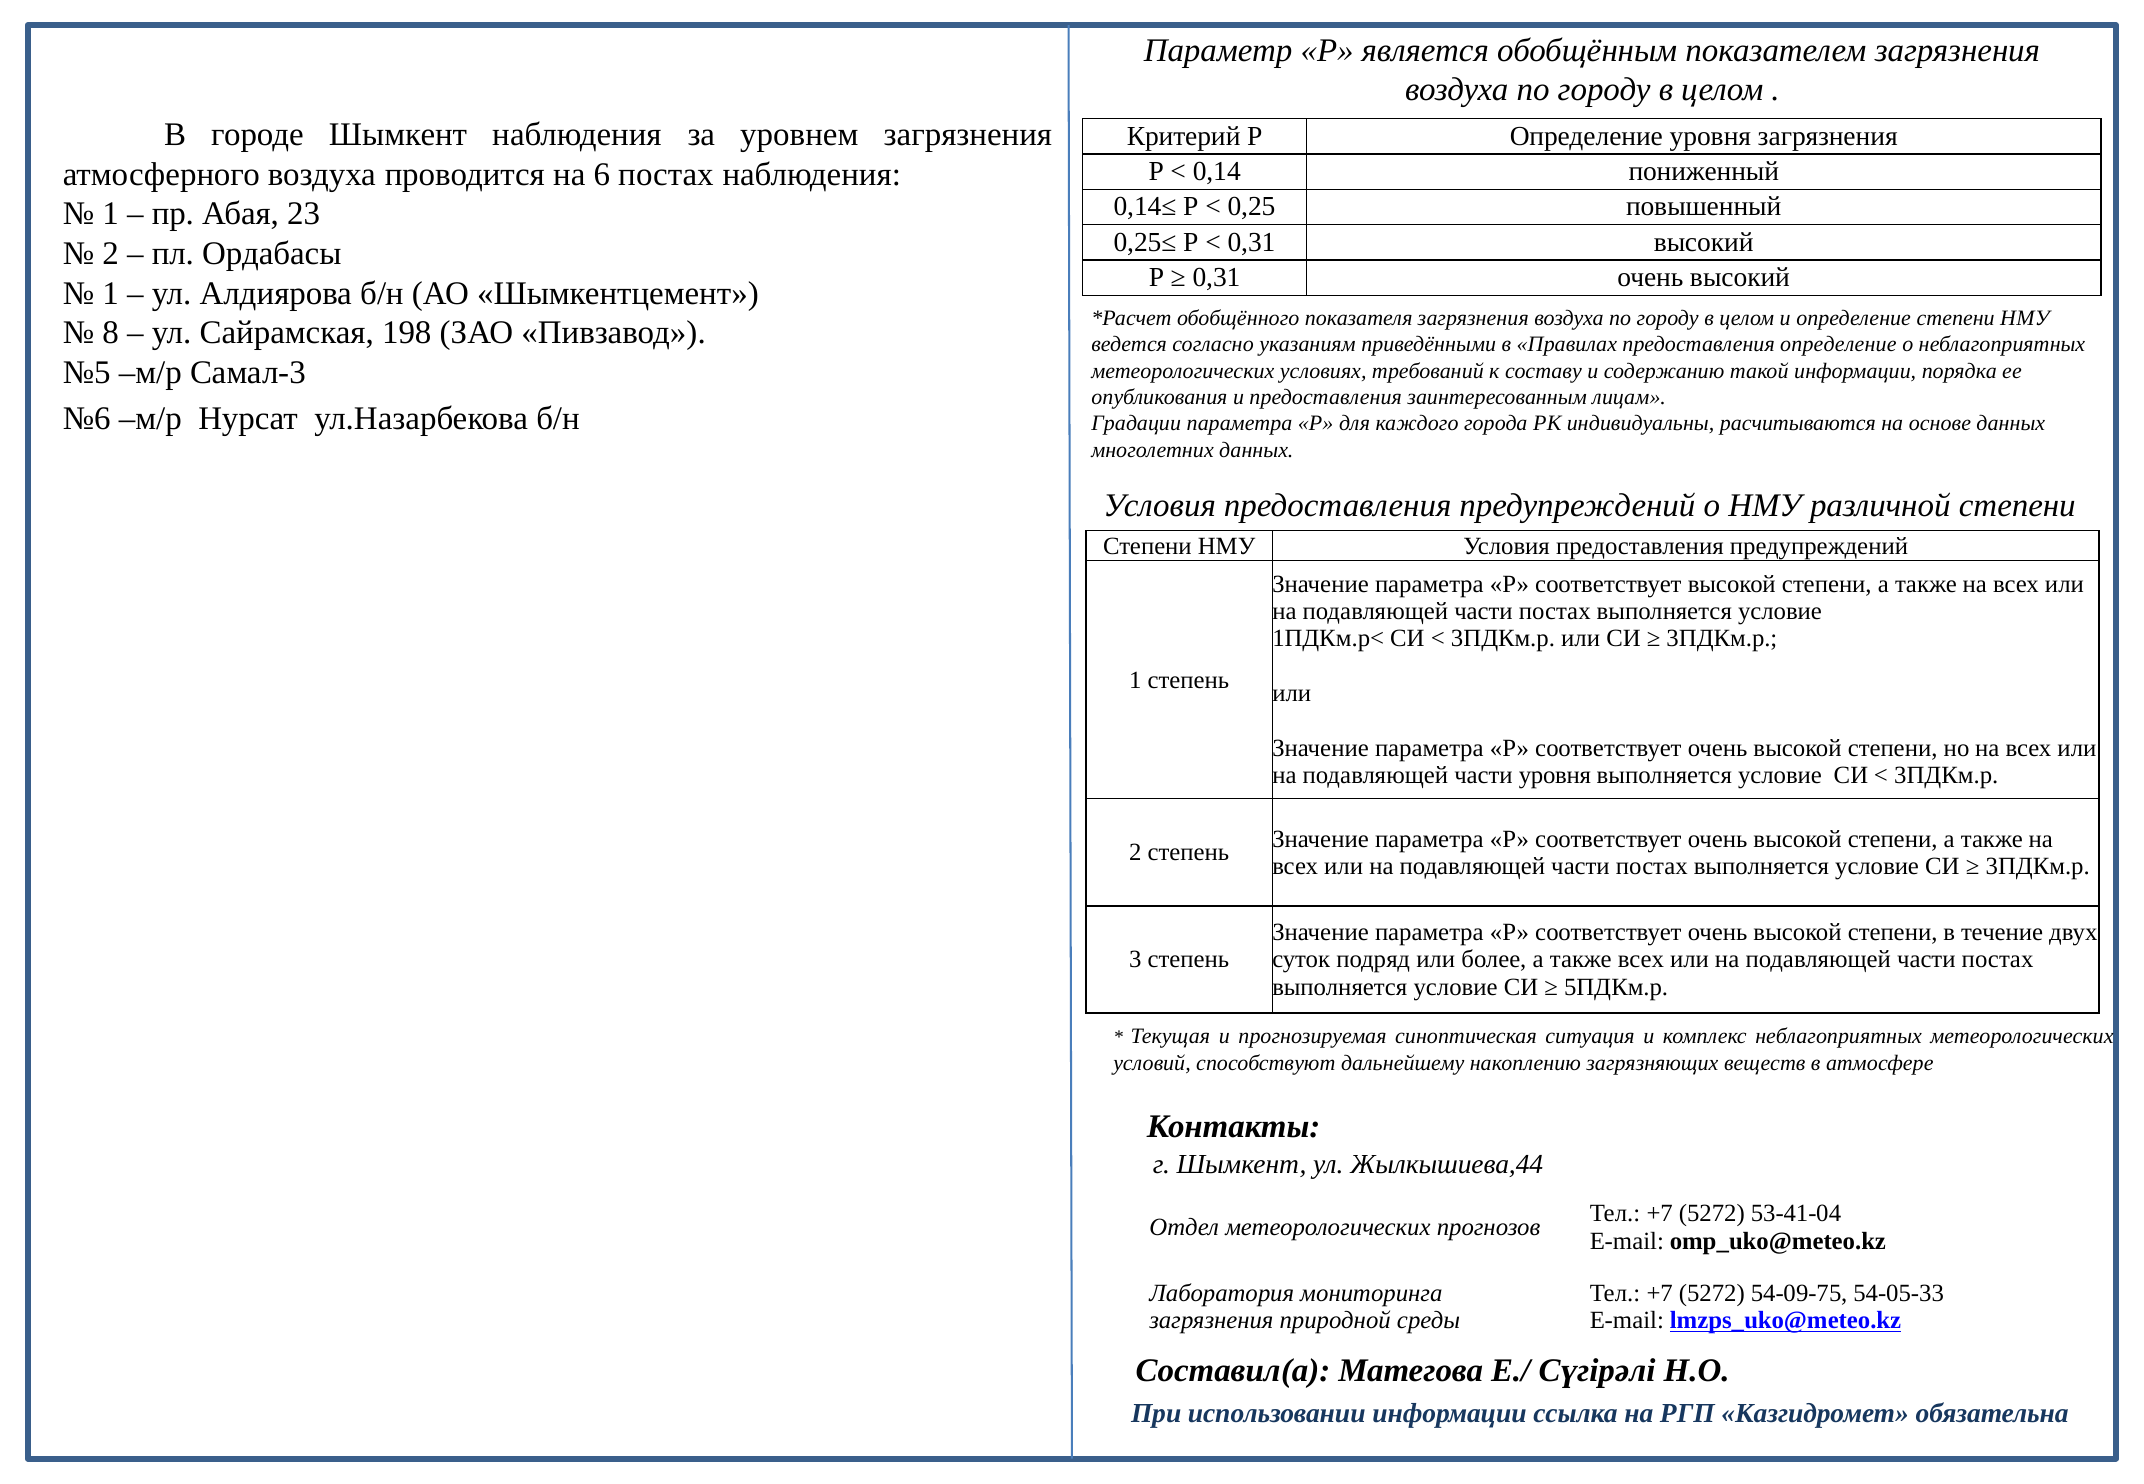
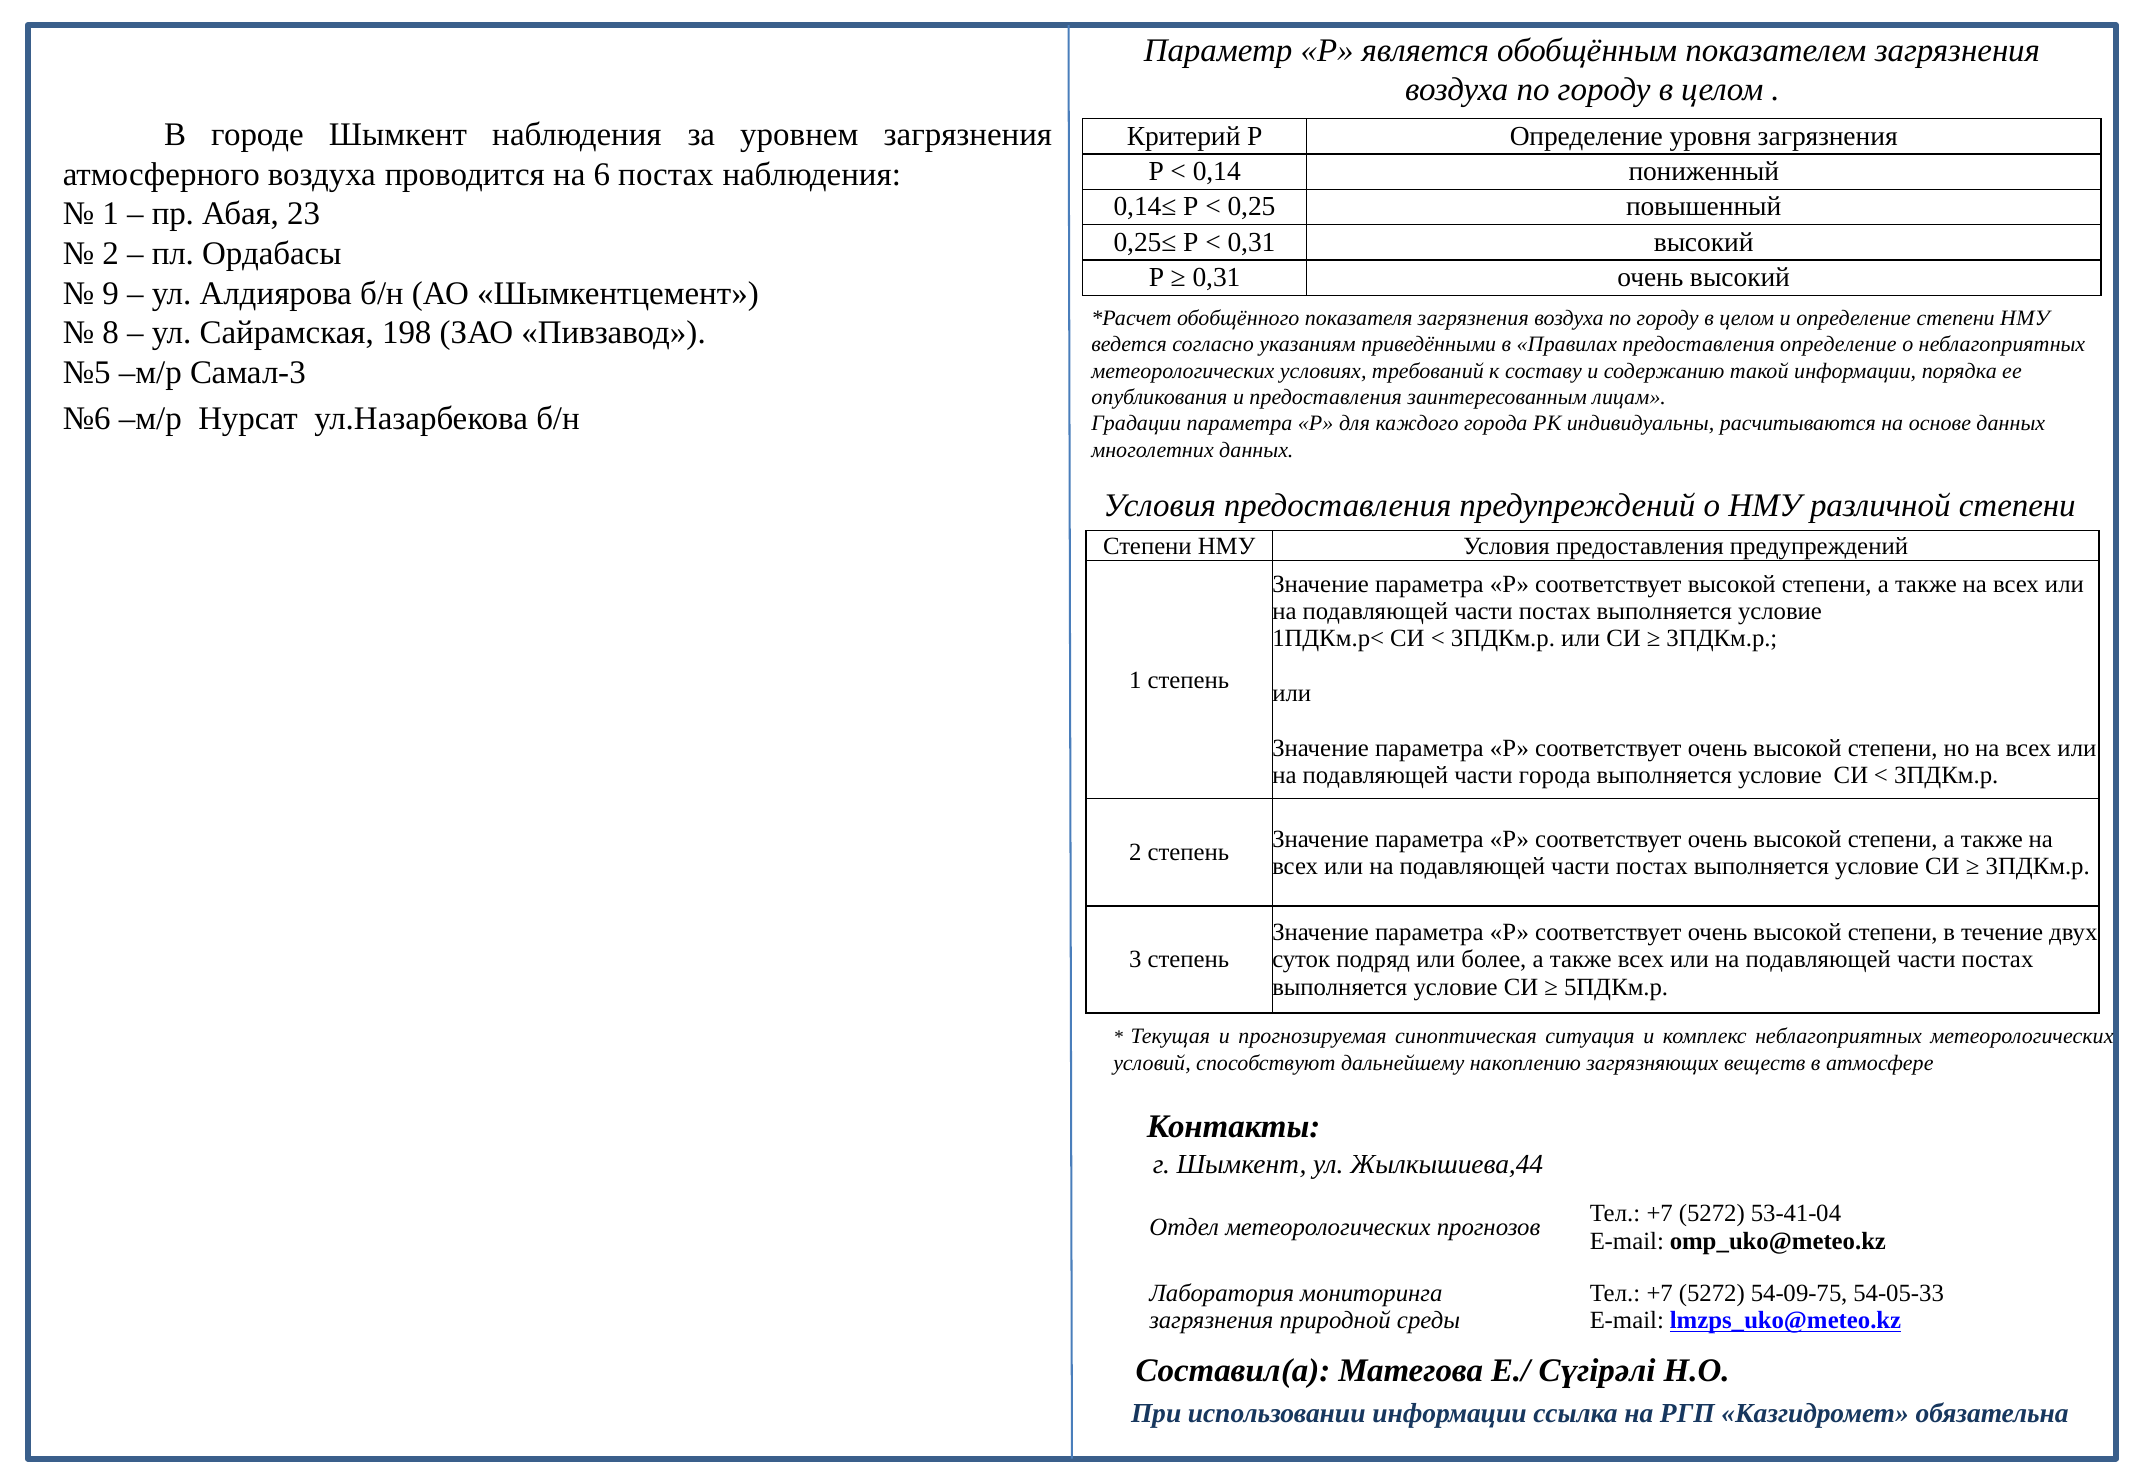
1: 1 -> 9 (111, 293)
части уровня: уровня -> города (1555, 776)
